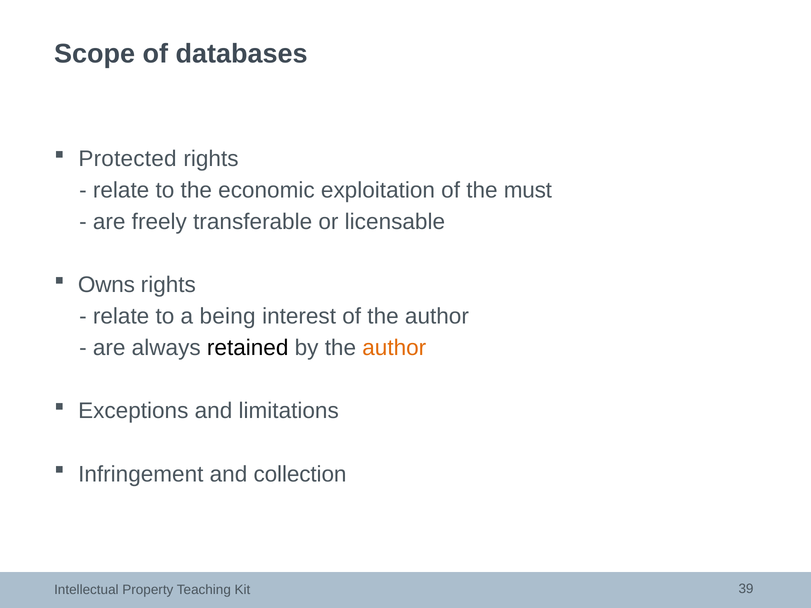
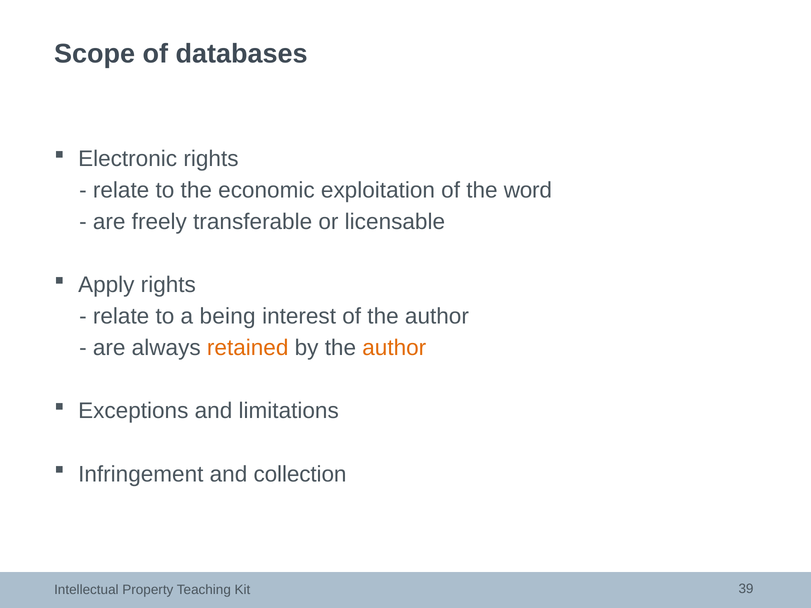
Protected: Protected -> Electronic (128, 159)
must: must -> word (528, 190)
Owns: Owns -> Apply (106, 285)
retained colour: black -> orange (248, 348)
